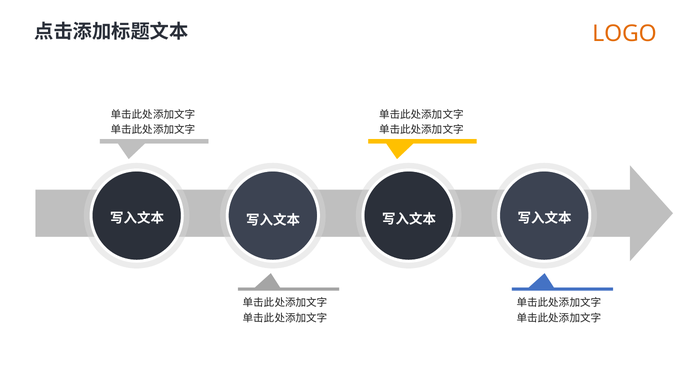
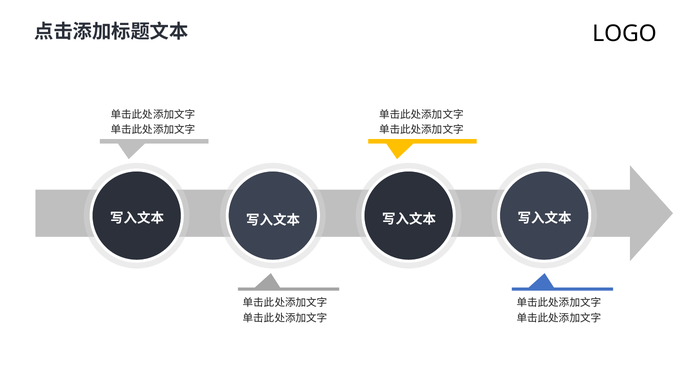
LOGO colour: orange -> black (624, 34)
